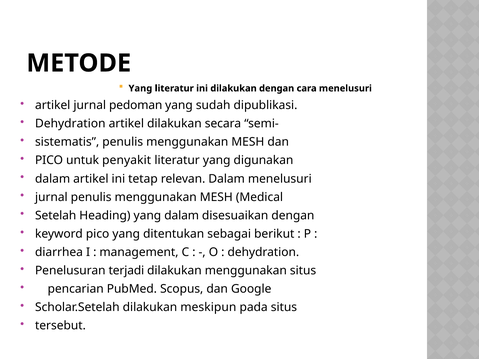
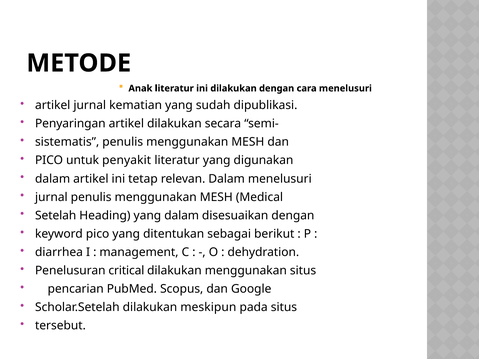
Yang: Yang -> Anak (140, 88)
pedoman: pedoman -> kematian (136, 105)
Dehydration: Dehydration -> Penyaringan (70, 124)
terjadi: terjadi -> critical (126, 271)
